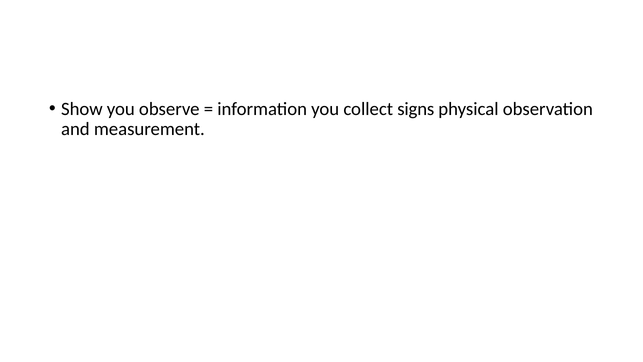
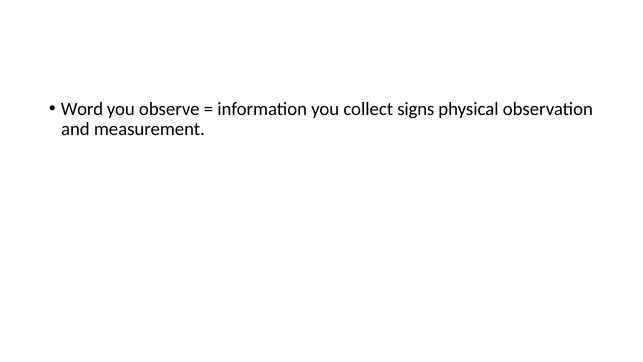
Show: Show -> Word (82, 109)
